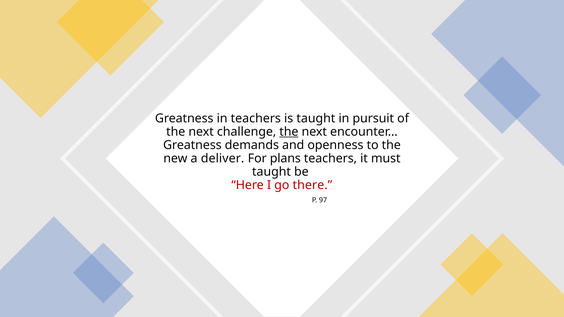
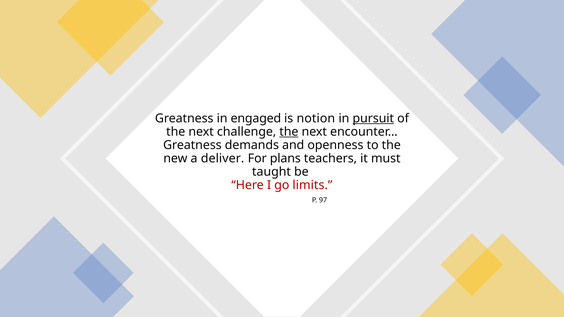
in teachers: teachers -> engaged (256, 119)
is taught: taught -> notion (316, 119)
pursuit underline: none -> present (373, 119)
there: there -> limits (312, 185)
